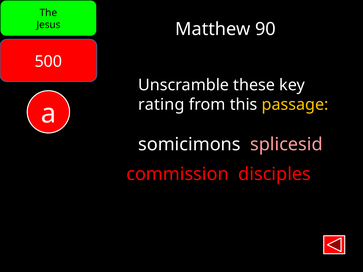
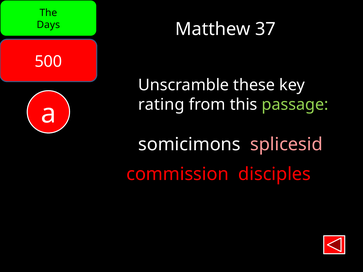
Jesus: Jesus -> Days (48, 25)
90: 90 -> 37 (265, 29)
passage colour: yellow -> light green (295, 105)
